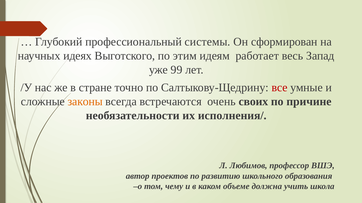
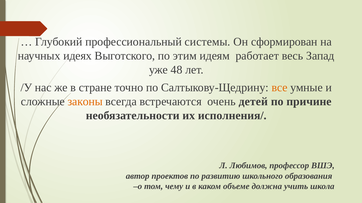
99: 99 -> 48 (177, 70)
все colour: red -> orange (280, 88)
своих: своих -> детей (253, 102)
